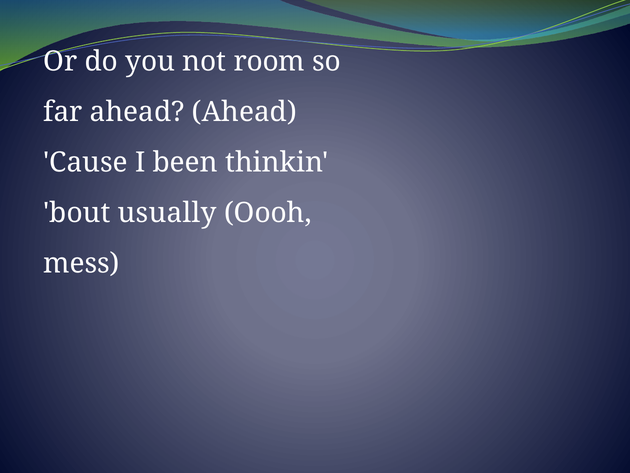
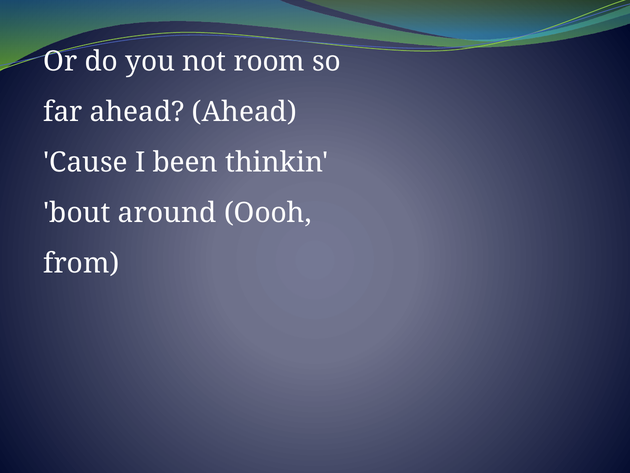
usually: usually -> around (167, 213)
mess: mess -> from (81, 263)
